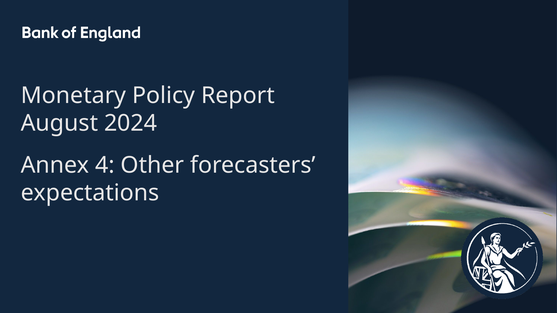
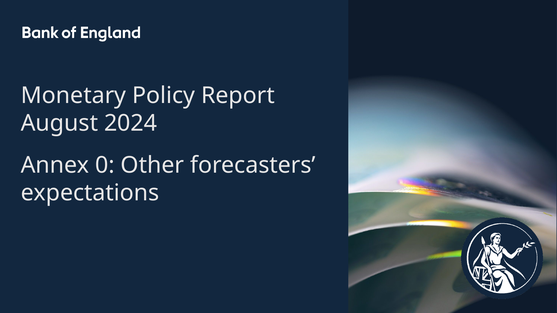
4: 4 -> 0 (105, 165)
